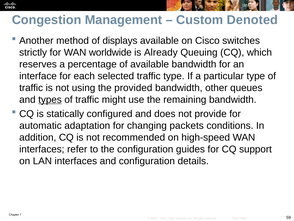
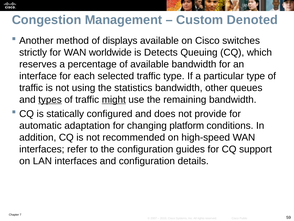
Already: Already -> Detects (161, 52)
provided: provided -> statistics (133, 88)
might underline: none -> present (114, 99)
packets: packets -> platform (187, 125)
